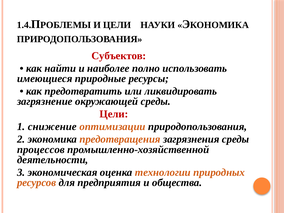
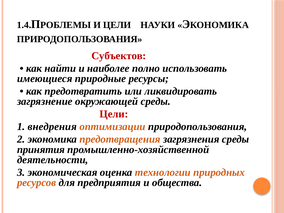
снижение: снижение -> внедрения (52, 127)
процессов: процессов -> принятия (41, 149)
